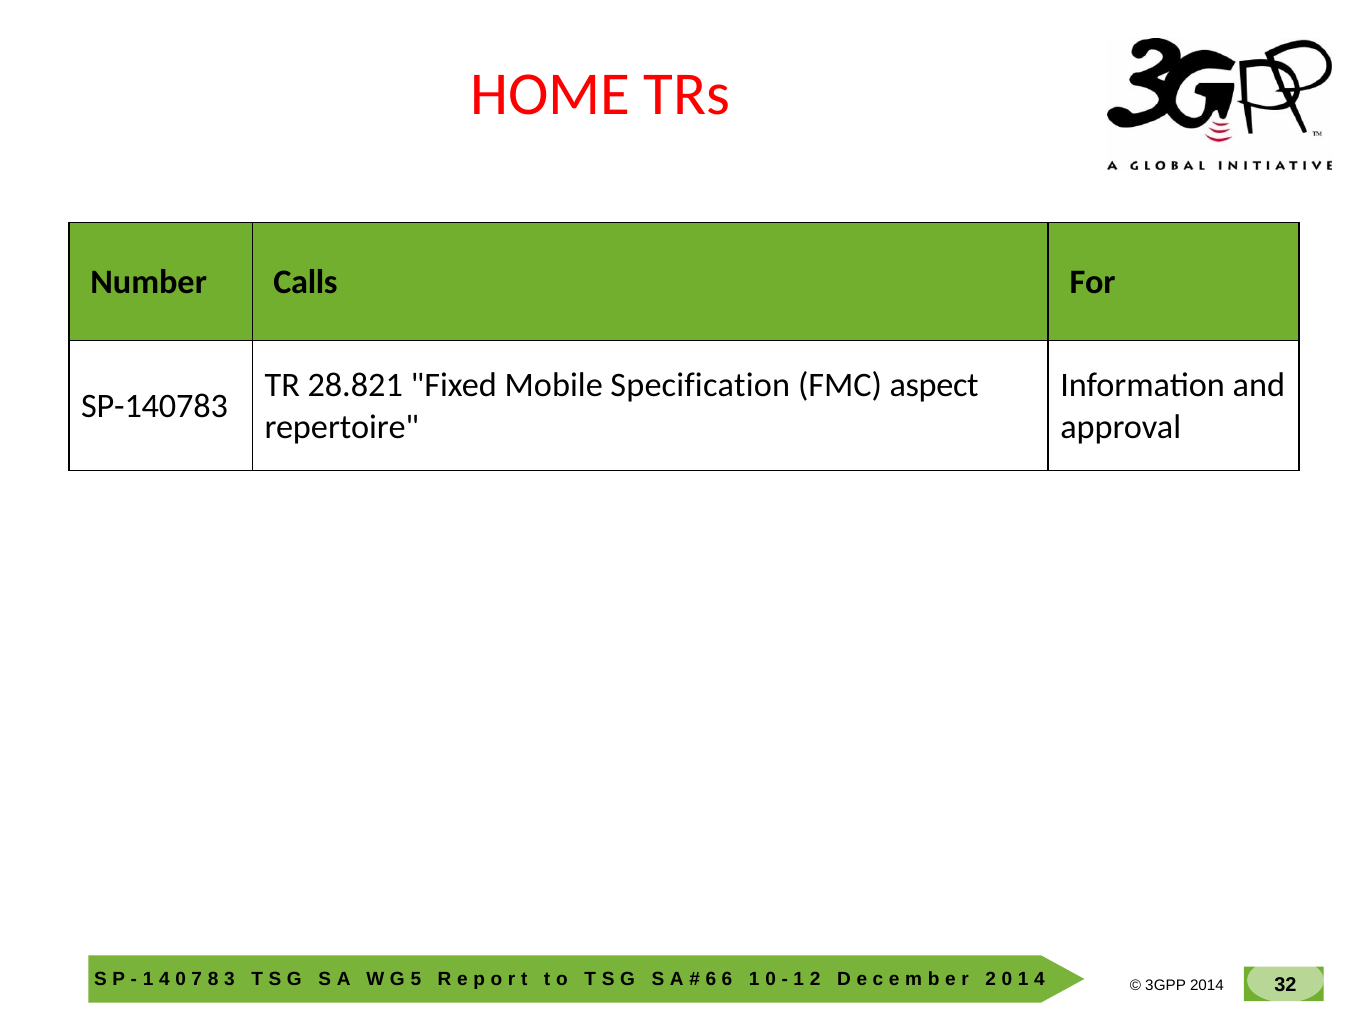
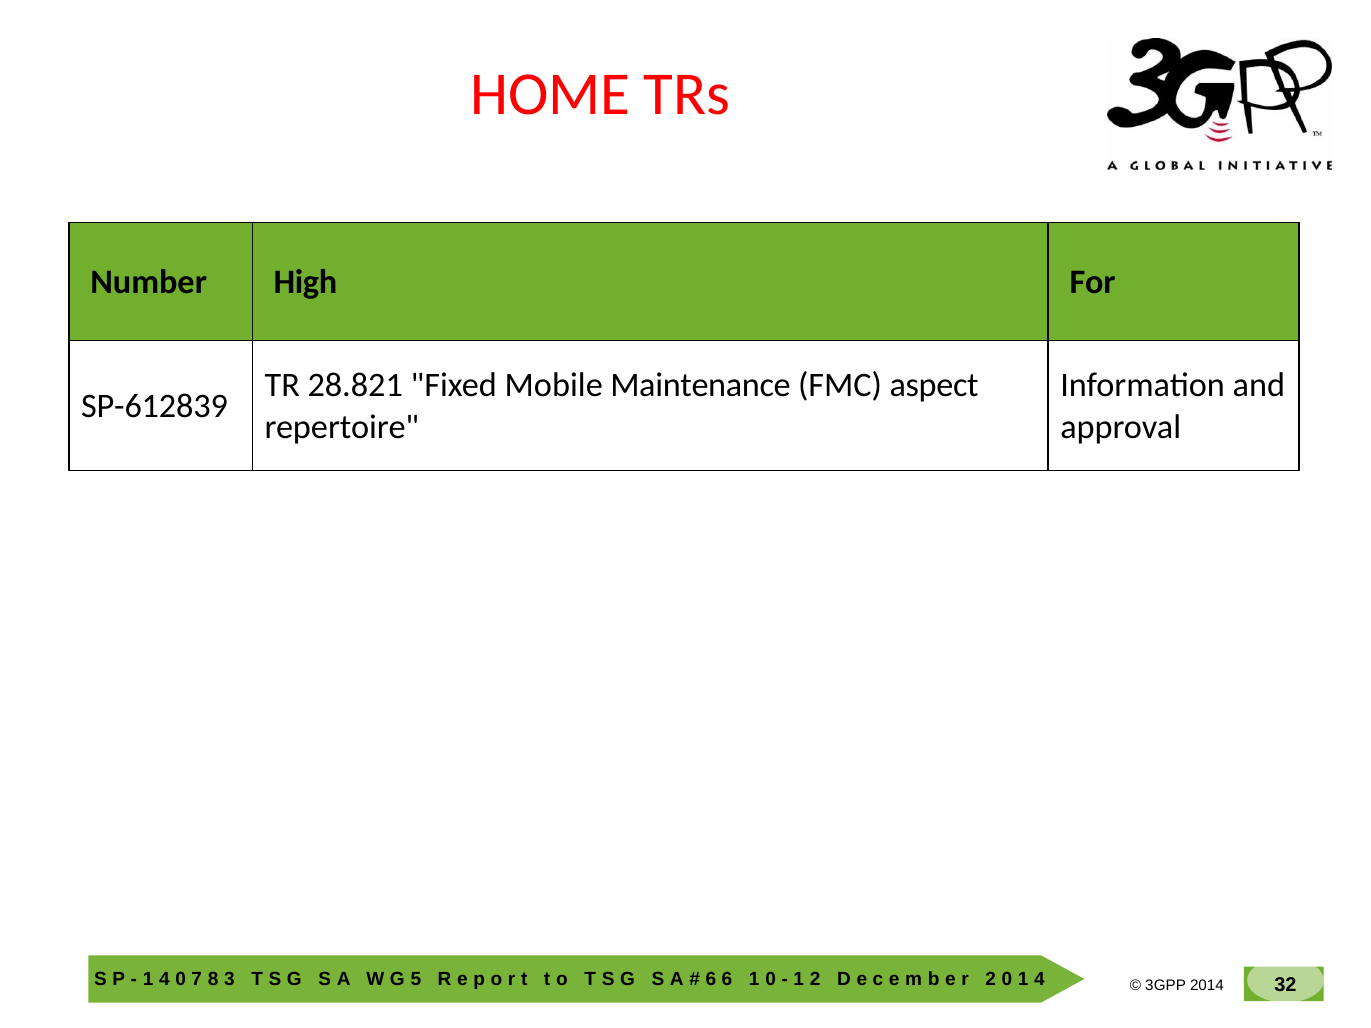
Calls: Calls -> High (305, 282)
Specification: Specification -> Maintenance (701, 386)
SP-140783: SP-140783 -> SP-612839 (154, 407)
